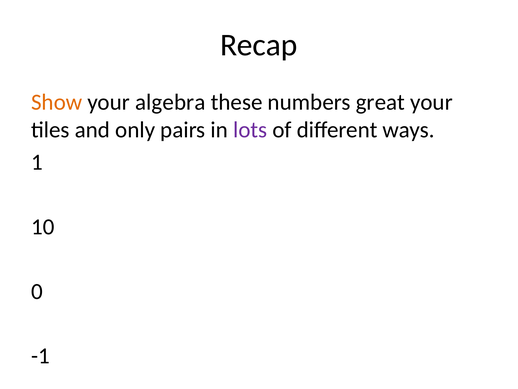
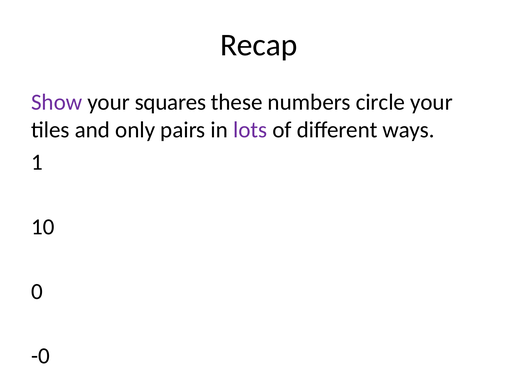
Show colour: orange -> purple (57, 102)
algebra: algebra -> squares (170, 102)
great: great -> circle (380, 102)
-1: -1 -> -0 (40, 356)
